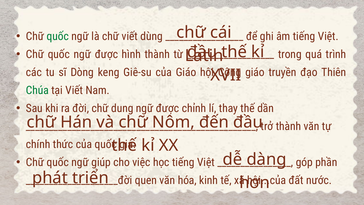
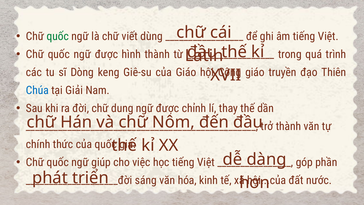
Chúa colour: green -> blue (37, 90)
tại Viết: Viết -> Giải (74, 90)
quen: quen -> sáng (146, 180)
